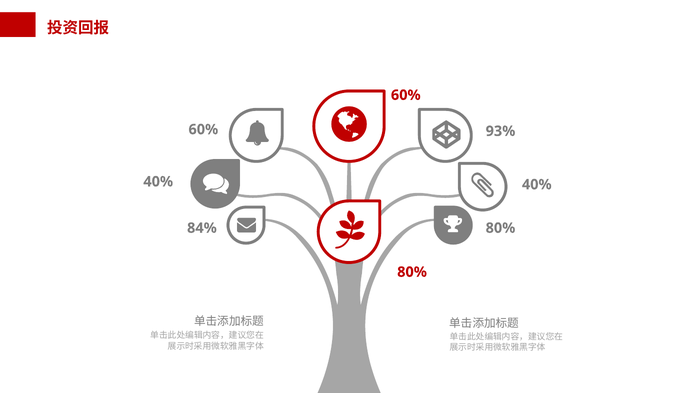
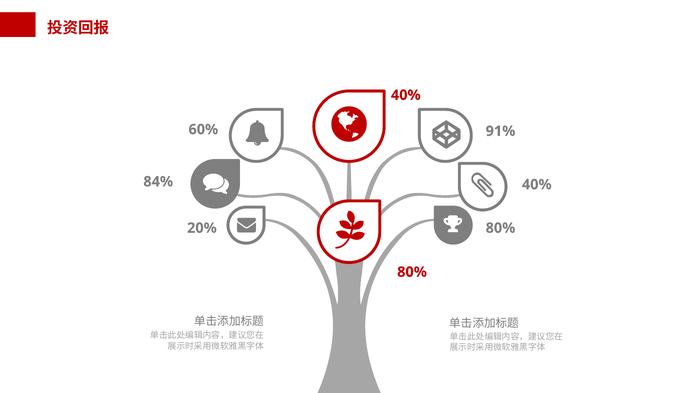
60%: 60% -> 40% (406, 95)
93%: 93% -> 91% (500, 131)
40%: 40% -> 84% (158, 182)
84%: 84% -> 20% (202, 228)
